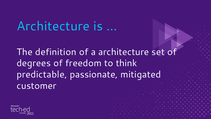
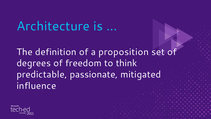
a architecture: architecture -> proposition (124, 52)
customer: customer -> influence (36, 86)
